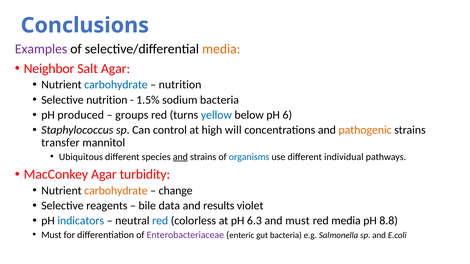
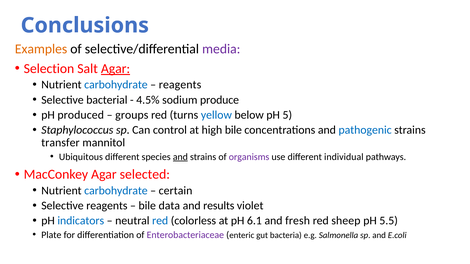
Examples colour: purple -> orange (41, 49)
media colour: orange -> purple (221, 49)
Neighbor: Neighbor -> Selection (49, 69)
Agar underline: none -> present (116, 69)
nutrition: nutrition -> reagents (180, 85)
Selective nutrition: nutrition -> bacterial (107, 100)
1.5%: 1.5% -> 4.5% (148, 100)
sodium bacteria: bacteria -> produce (220, 100)
6: 6 -> 5 (287, 115)
high will: will -> bile (233, 130)
pathogenic colour: orange -> blue (365, 130)
organisms colour: blue -> purple (249, 157)
turbidity: turbidity -> selected (145, 175)
carbohydrate colour: orange -> blue (116, 191)
change: change -> certain (176, 191)
6.3: 6.3 -> 6.1 (254, 221)
and must: must -> fresh (298, 221)
red media: media -> sheep (346, 221)
8.8: 8.8 -> 5.5 (389, 221)
Must: Must -> Plate (51, 235)
